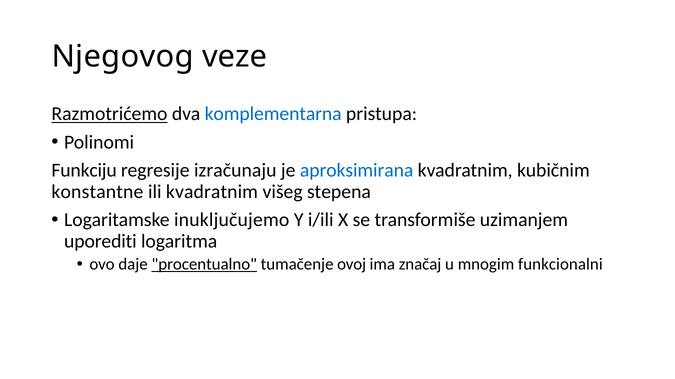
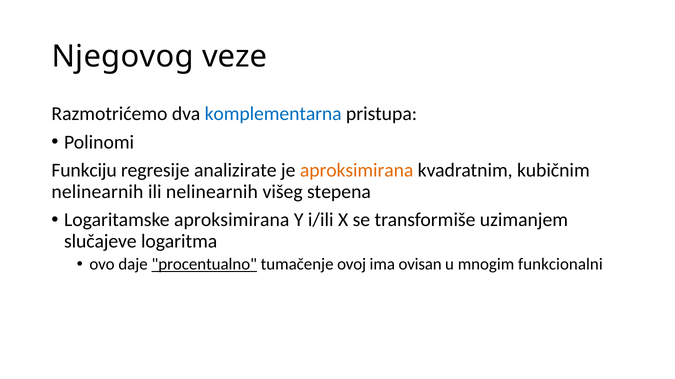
Razmotrićemo underline: present -> none (109, 114)
izračunaju: izračunaju -> analizirate (235, 171)
aproksimirana colour: blue -> orange (357, 171)
konstantne: konstantne -> nelinearnih (97, 192)
ili kvadratnim: kvadratnim -> nelinearnih (212, 192)
Logaritamske inuključujemo: inuključujemo -> aproksimirana (232, 220)
uporediti: uporediti -> slučajeve (100, 242)
značaj: značaj -> ovisan (420, 265)
